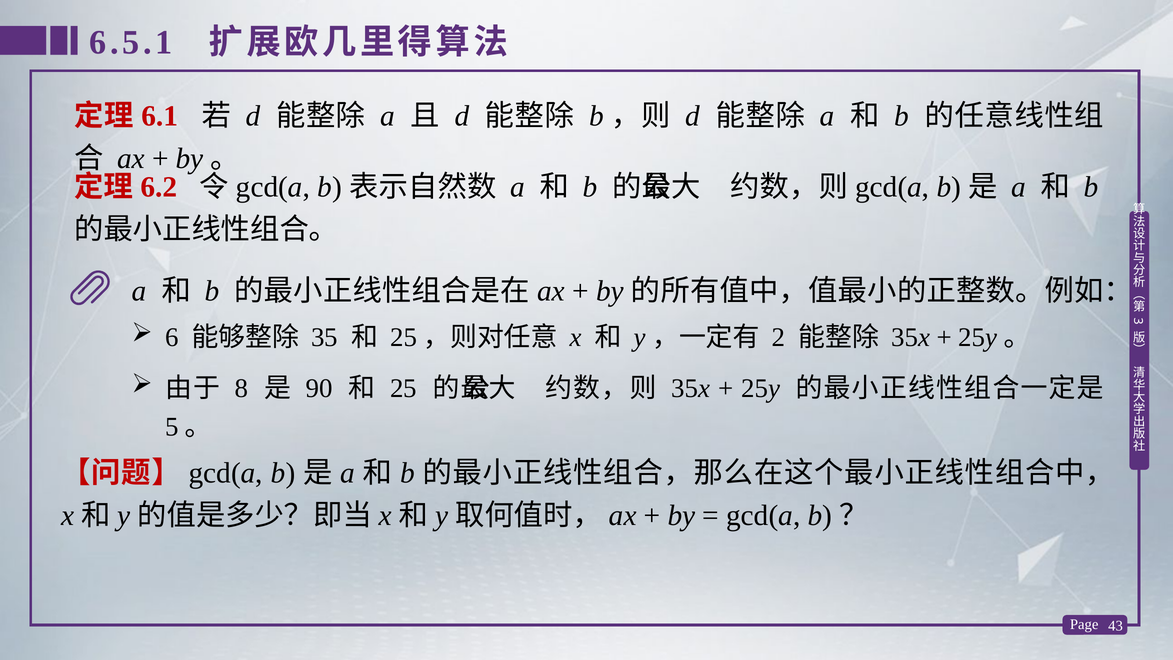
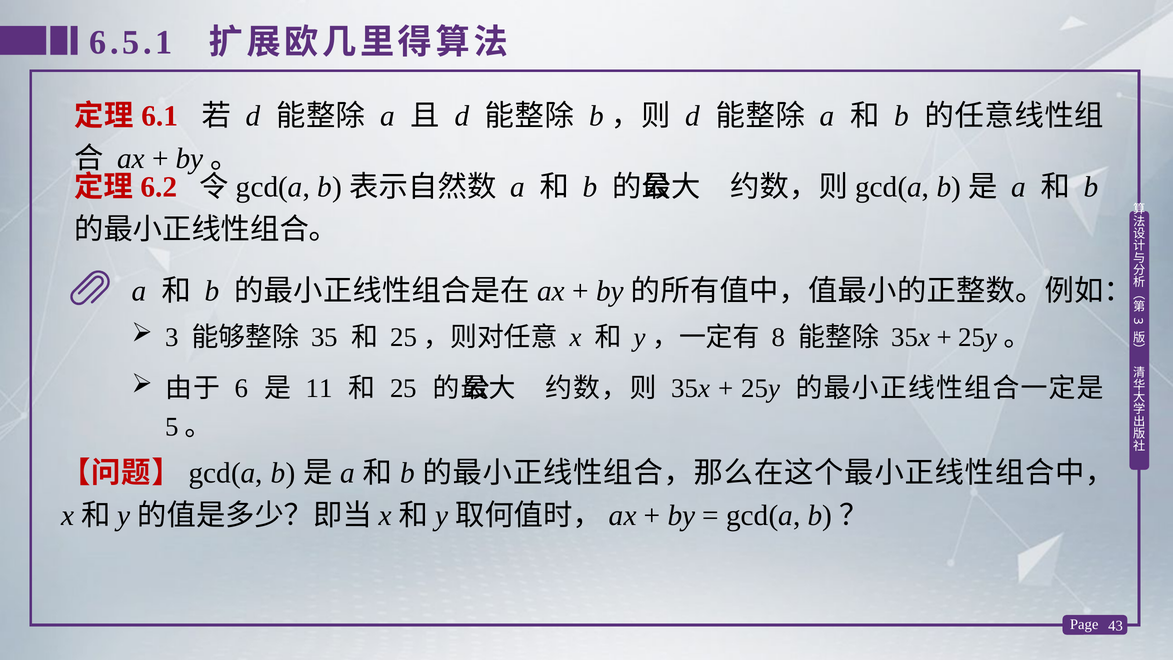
6: 6 -> 3 (172, 337)
2: 2 -> 8 (779, 337)
8: 8 -> 6 (242, 388)
90: 90 -> 11 (319, 388)
